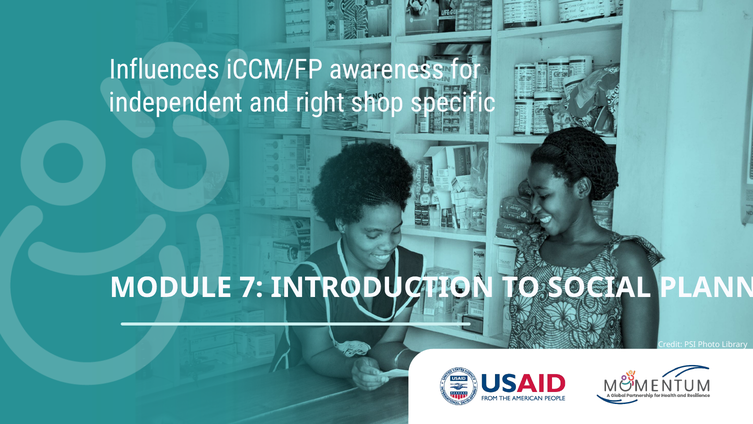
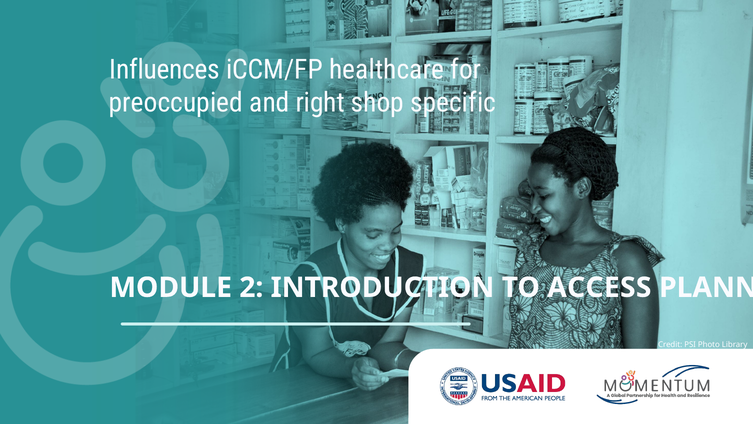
awareness: awareness -> healthcare (387, 70)
independent: independent -> preoccupied (176, 103)
7: 7 -> 2 (251, 287)
SOCIAL: SOCIAL -> ACCESS (599, 287)
